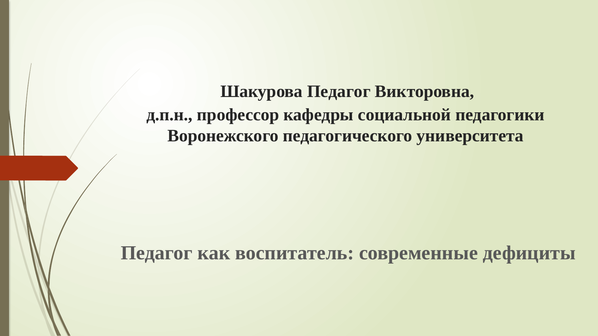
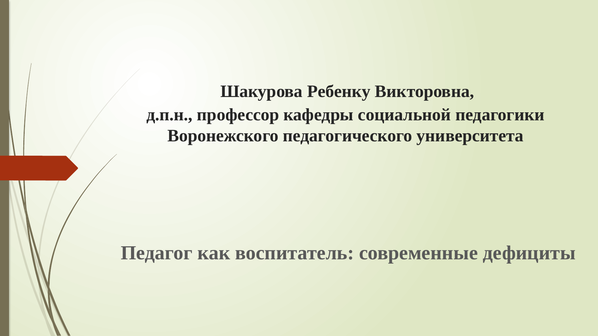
Шакурова Педагог: Педагог -> Ребенку (339, 92)
